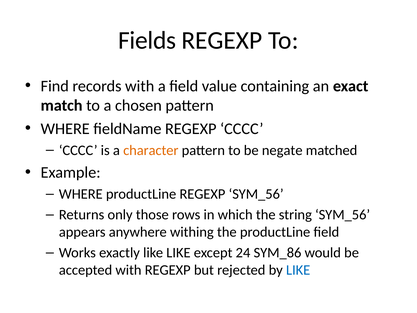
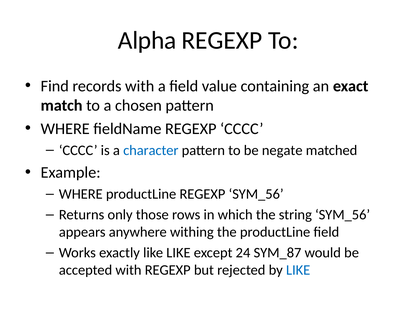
Fields: Fields -> Alpha (147, 40)
character colour: orange -> blue (151, 150)
SYM_86: SYM_86 -> SYM_87 (277, 253)
